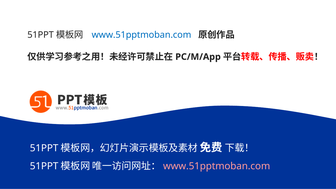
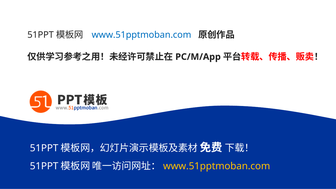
www.51pptmoban.com colour: pink -> yellow (217, 166)
